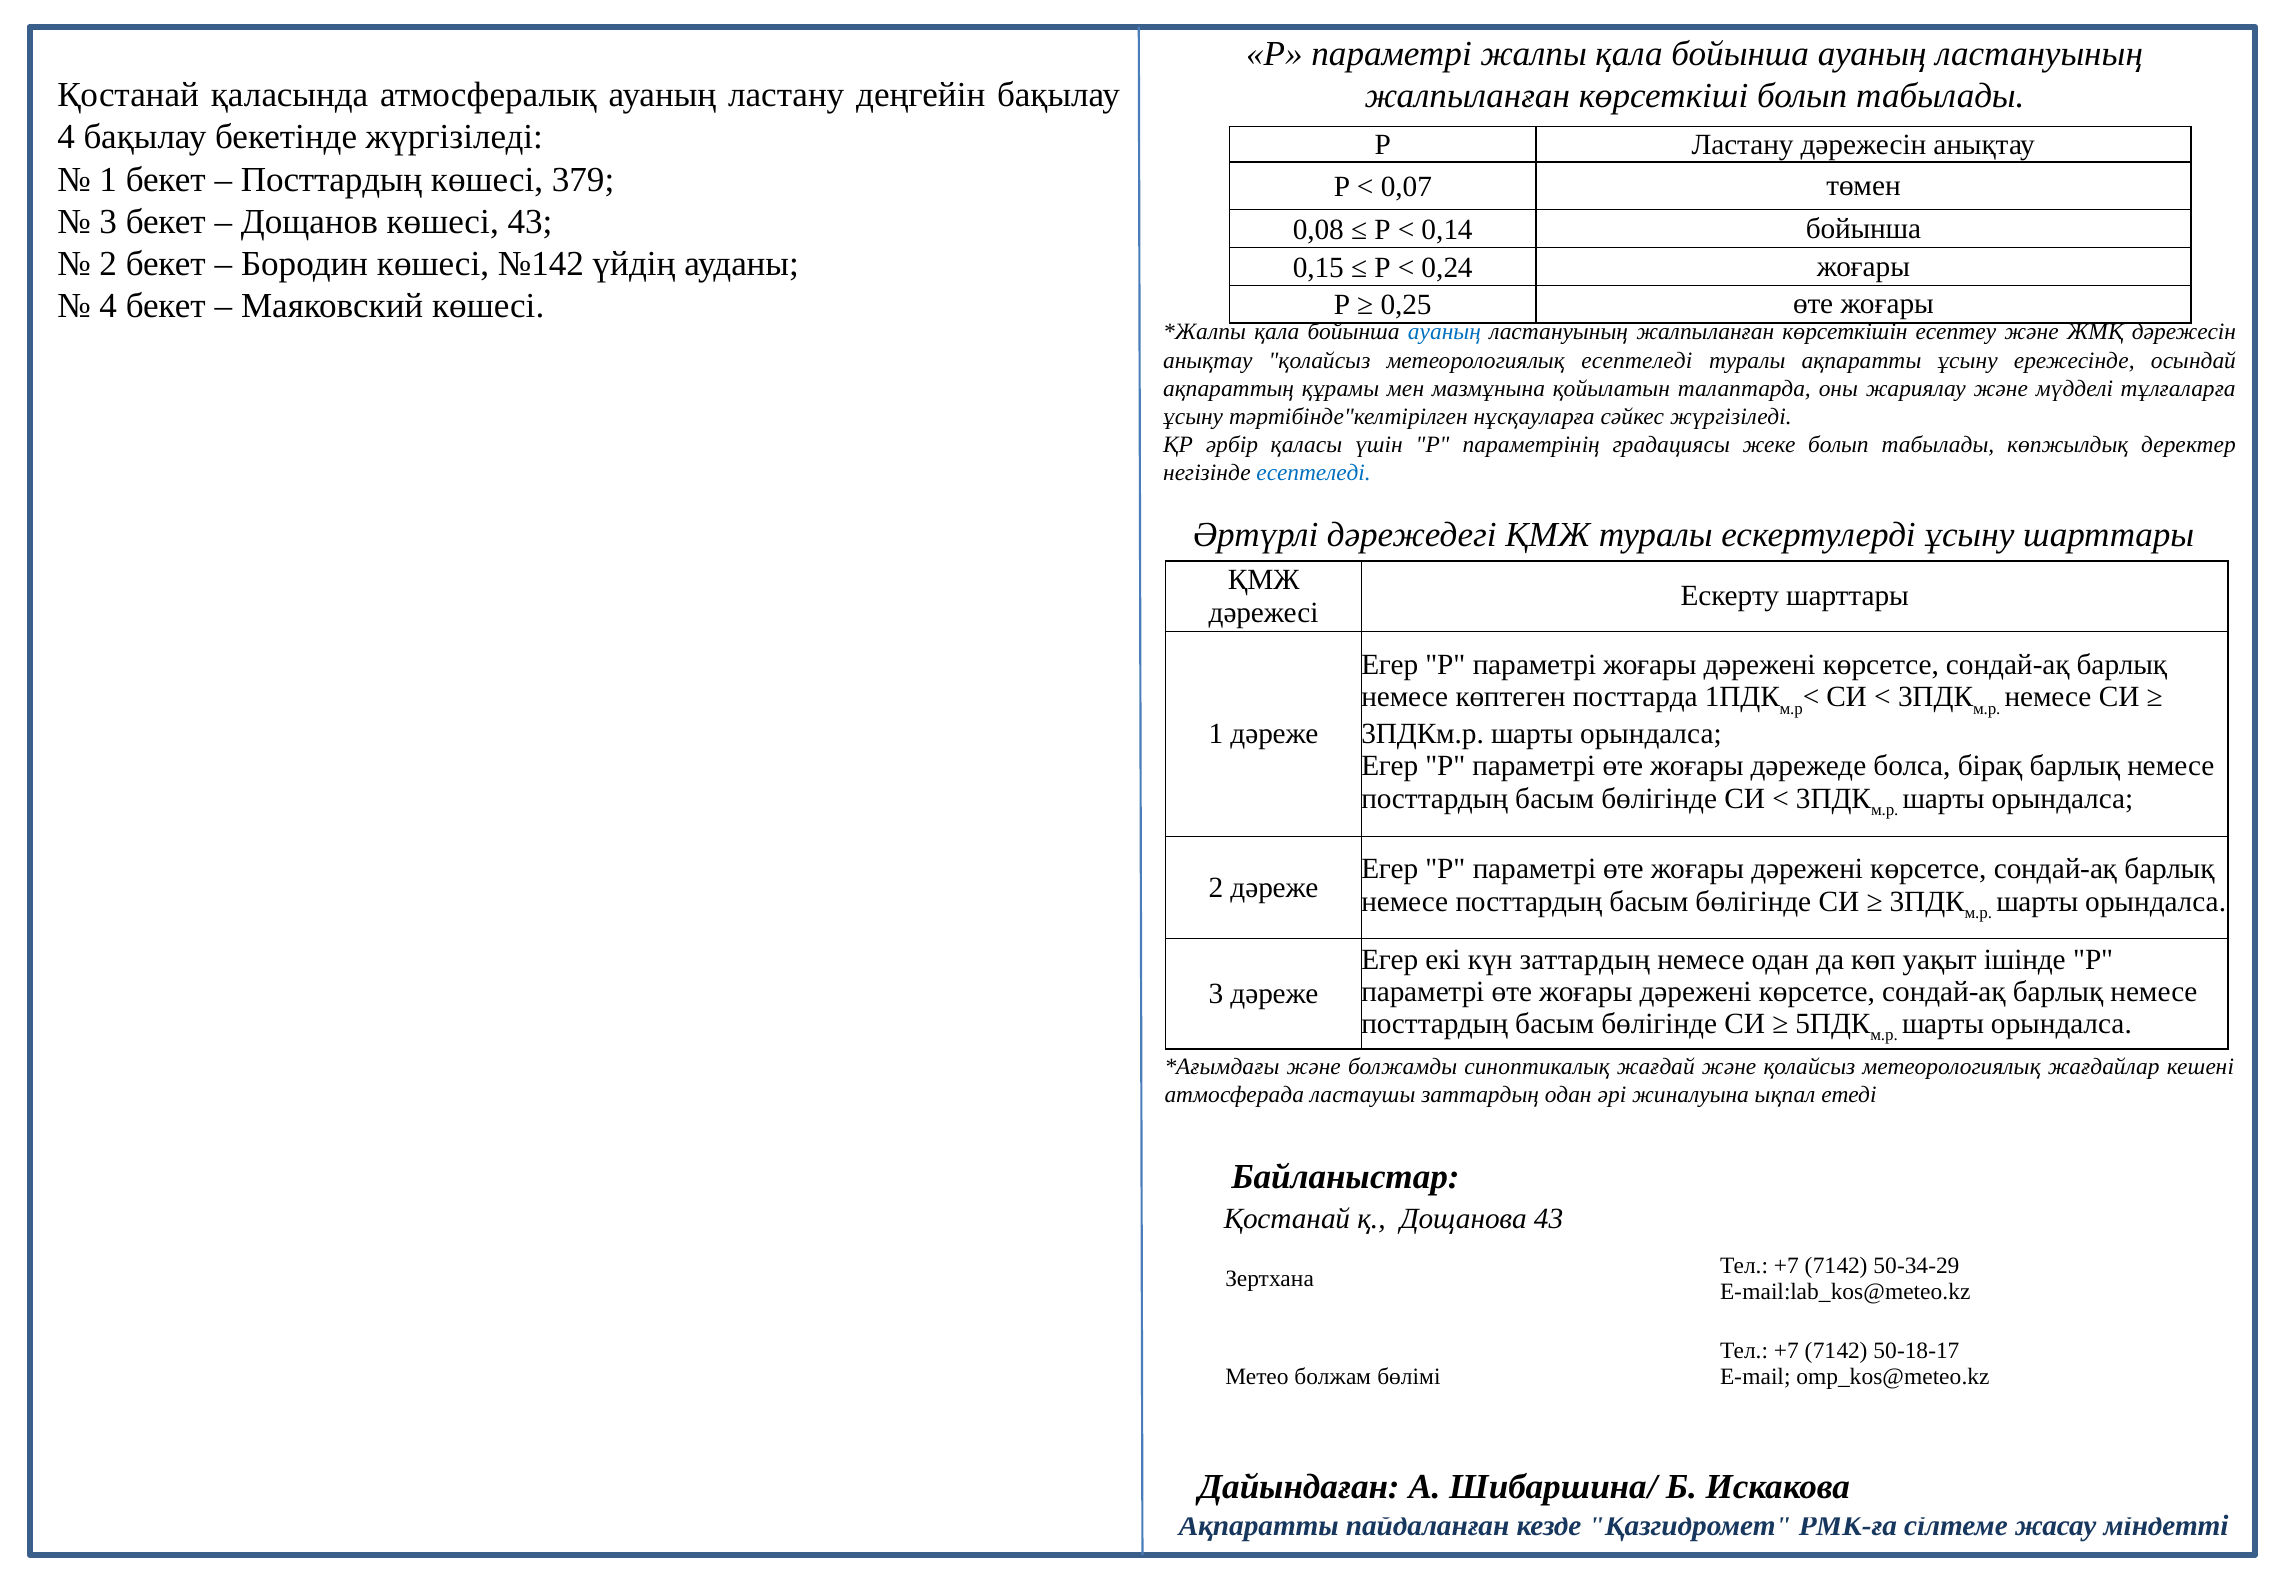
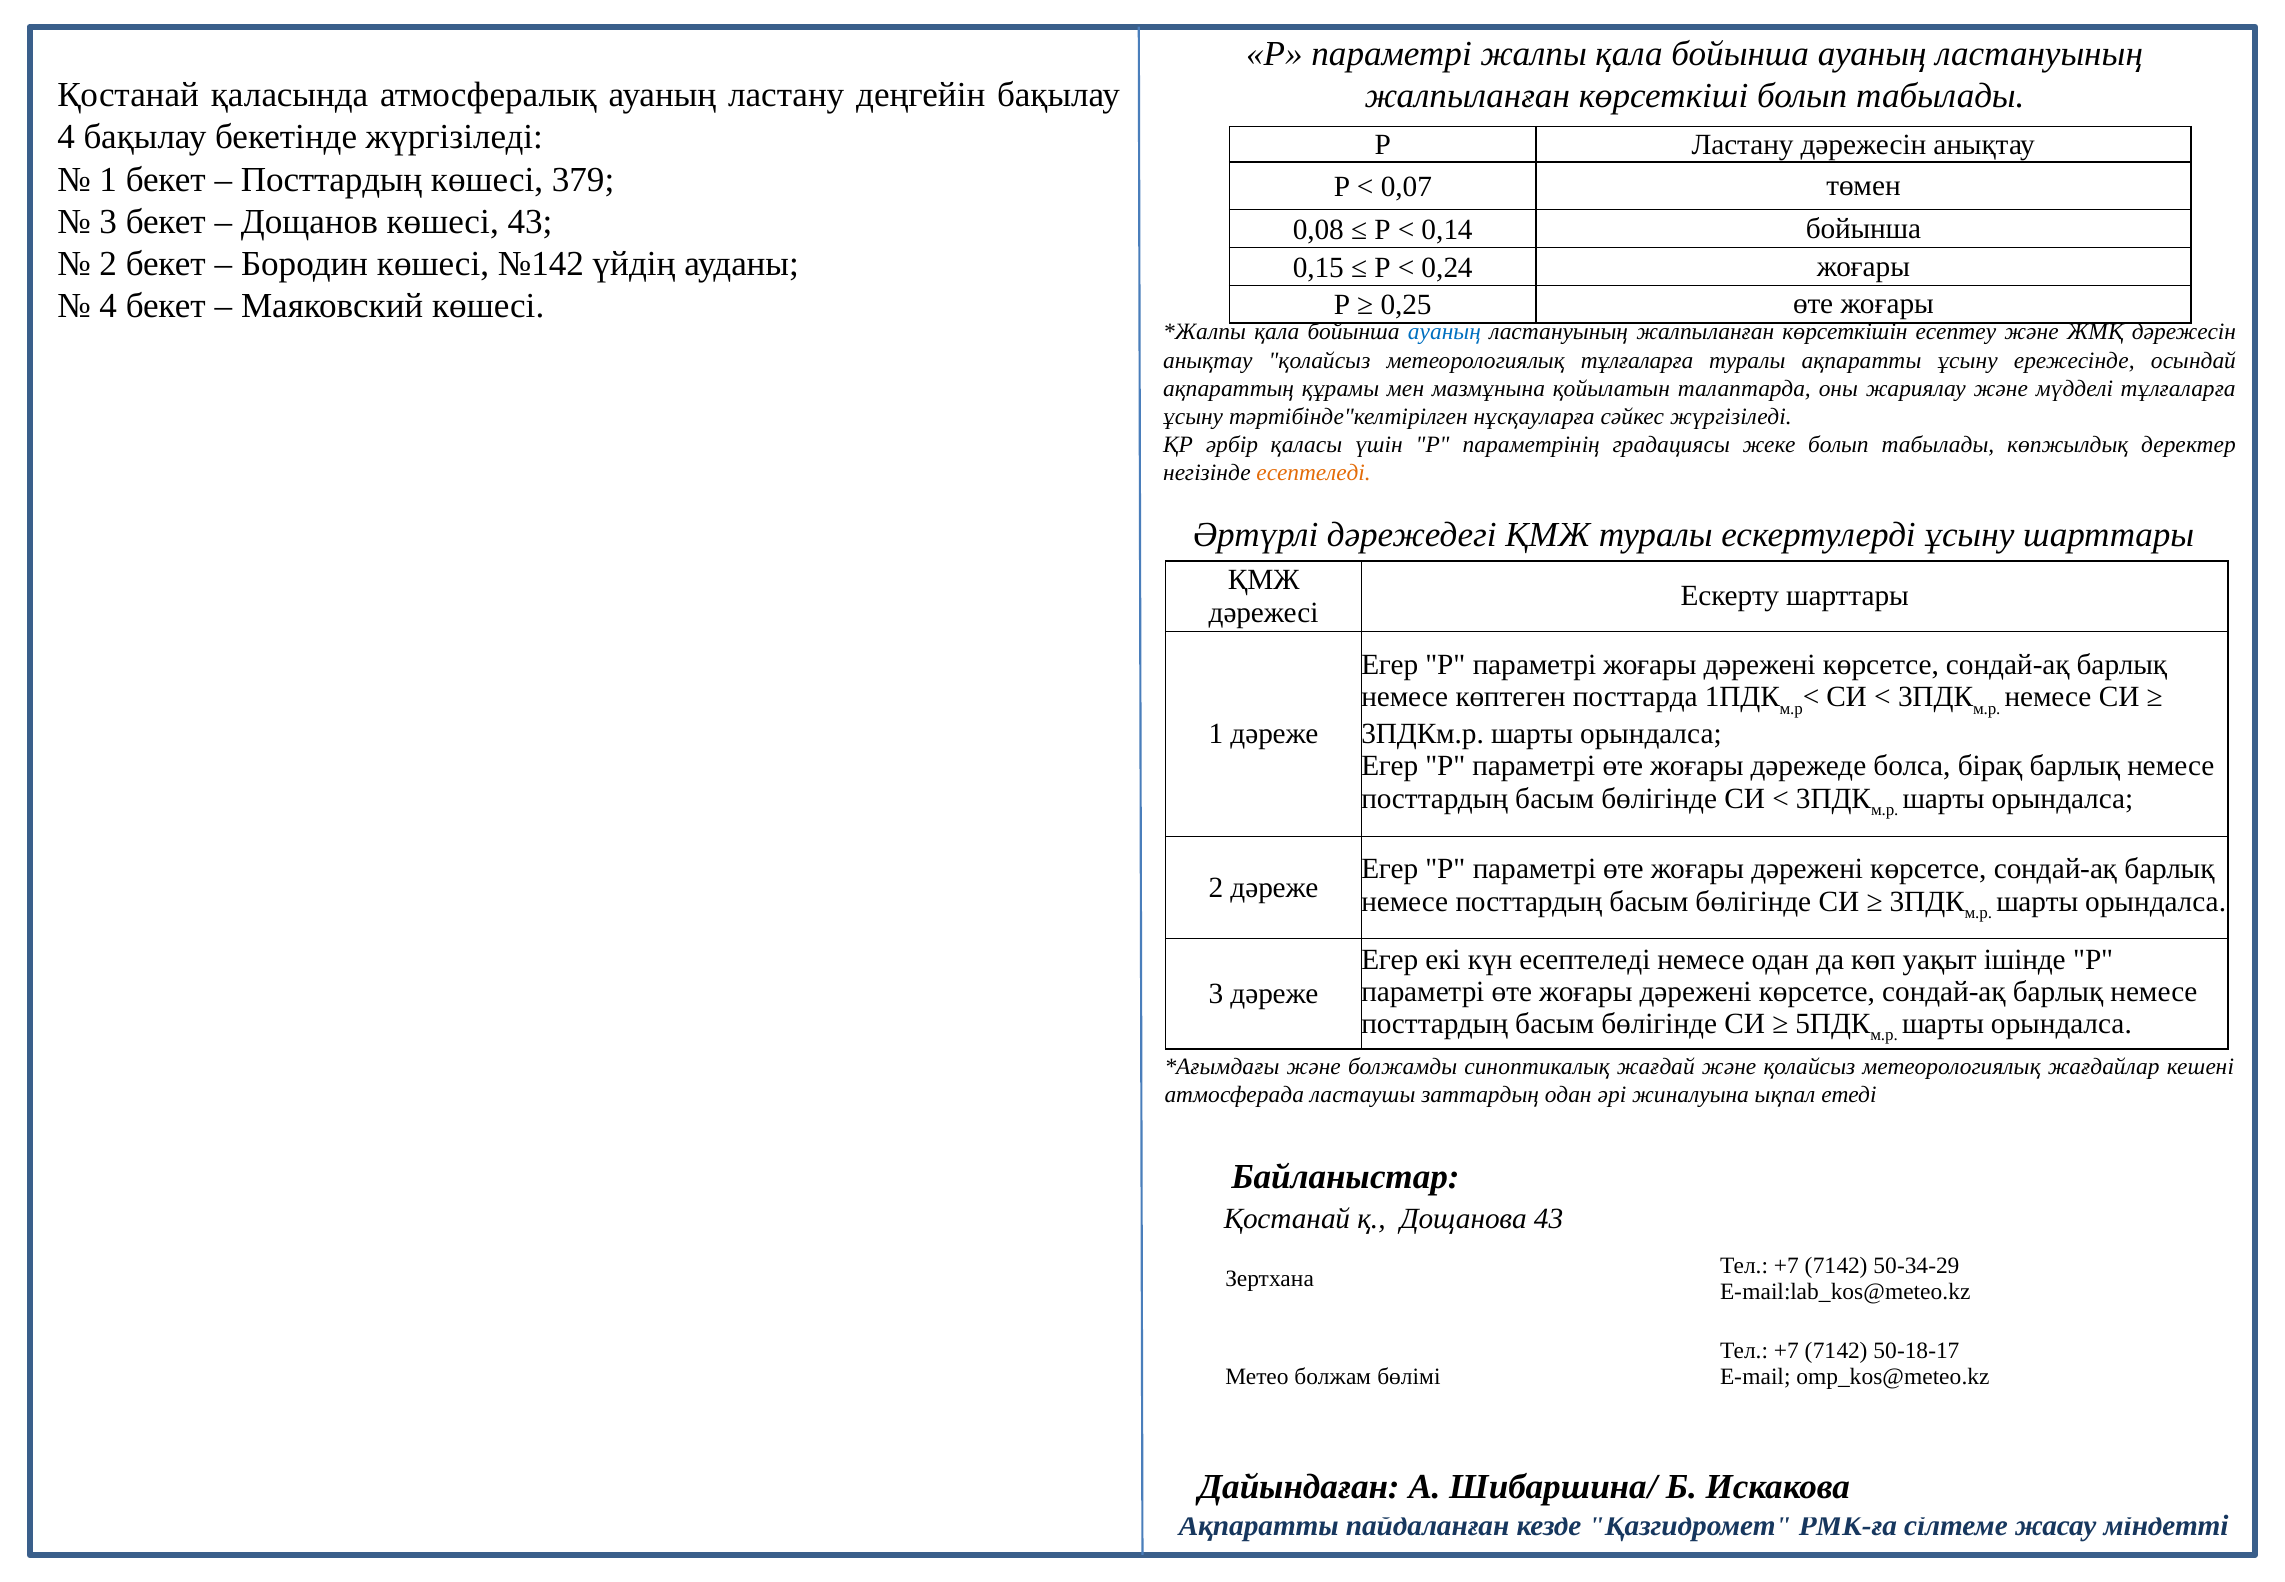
метеорологиялық есептеледі: есептеледі -> тұлғаларға (1637, 360)
есептеледі colour: blue -> orange (1314, 473)
күн заттардың: заттардың -> есептеледі (1585, 959)
